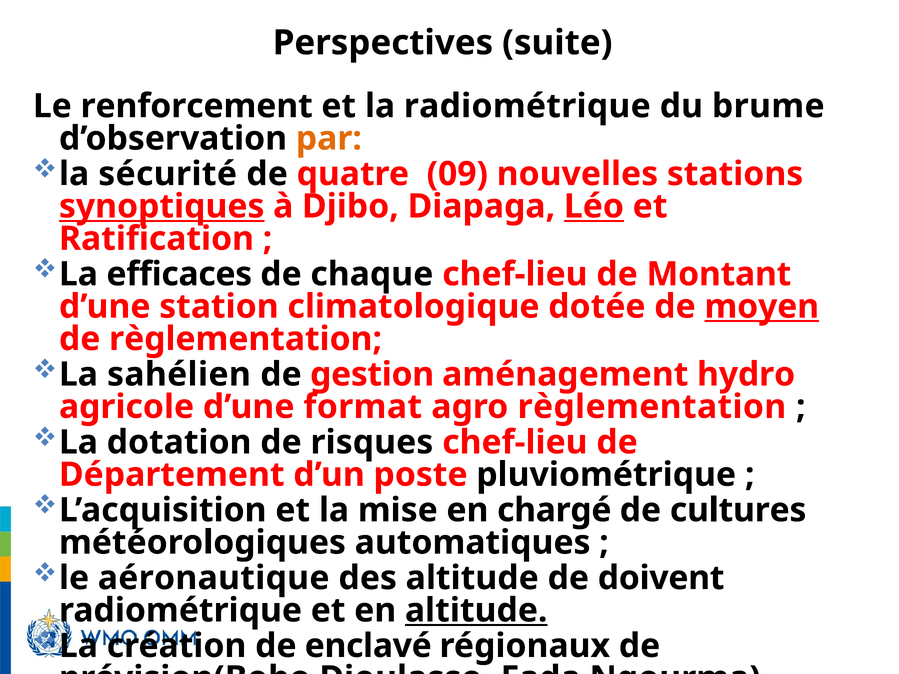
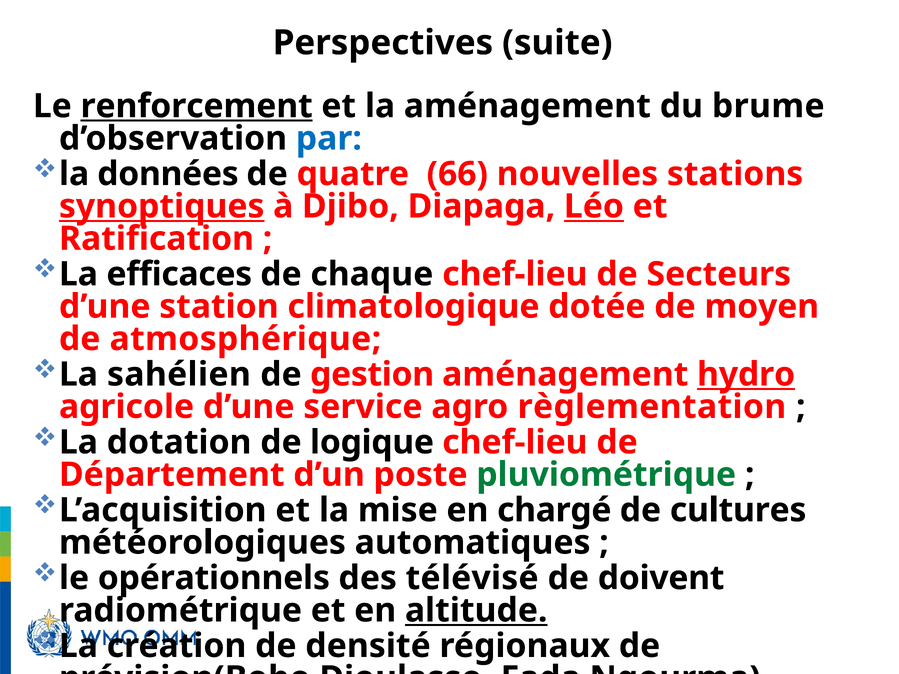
renforcement underline: none -> present (197, 106)
la radiométrique: radiométrique -> aménagement (527, 106)
par colour: orange -> blue (329, 139)
sécurité: sécurité -> données (168, 174)
09: 09 -> 66 (457, 174)
Montant: Montant -> Secteurs (719, 274)
moyen underline: present -> none (762, 307)
de règlementation: règlementation -> atmosphérique (245, 339)
hydro underline: none -> present (746, 375)
format: format -> service (363, 407)
risques: risques -> logique (372, 442)
pluviométrique colour: black -> green (606, 475)
aéronautique: aéronautique -> opérationnels (214, 578)
des altitude: altitude -> télévisé (472, 578)
enclavé: enclavé -> densité (368, 646)
